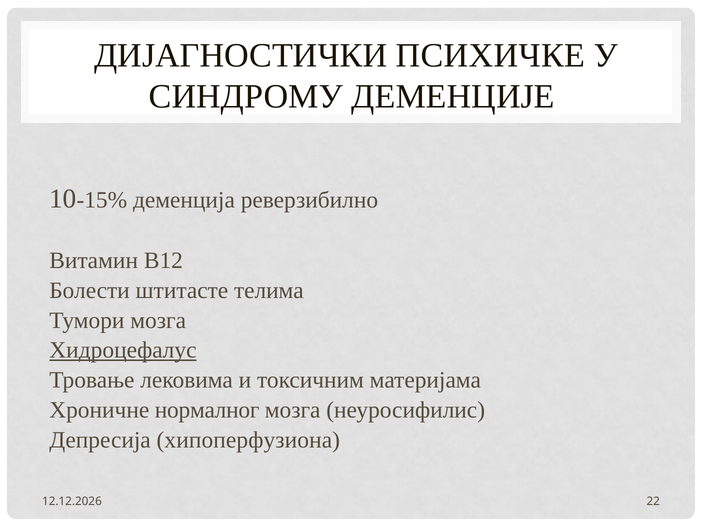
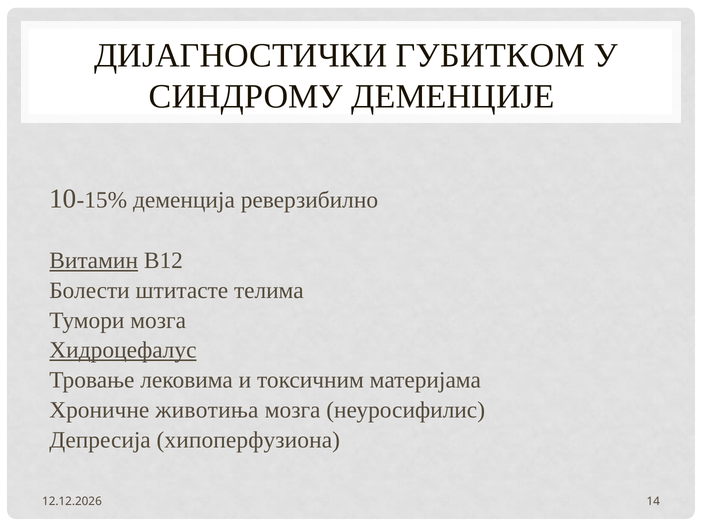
ПСИХИЧКЕ: ПСИХИЧКЕ -> ГУБИТКОМ (490, 56)
Витамин underline: none -> present (94, 261)
нормалног: нормалног -> животиња (207, 410)
22: 22 -> 14 (653, 502)
